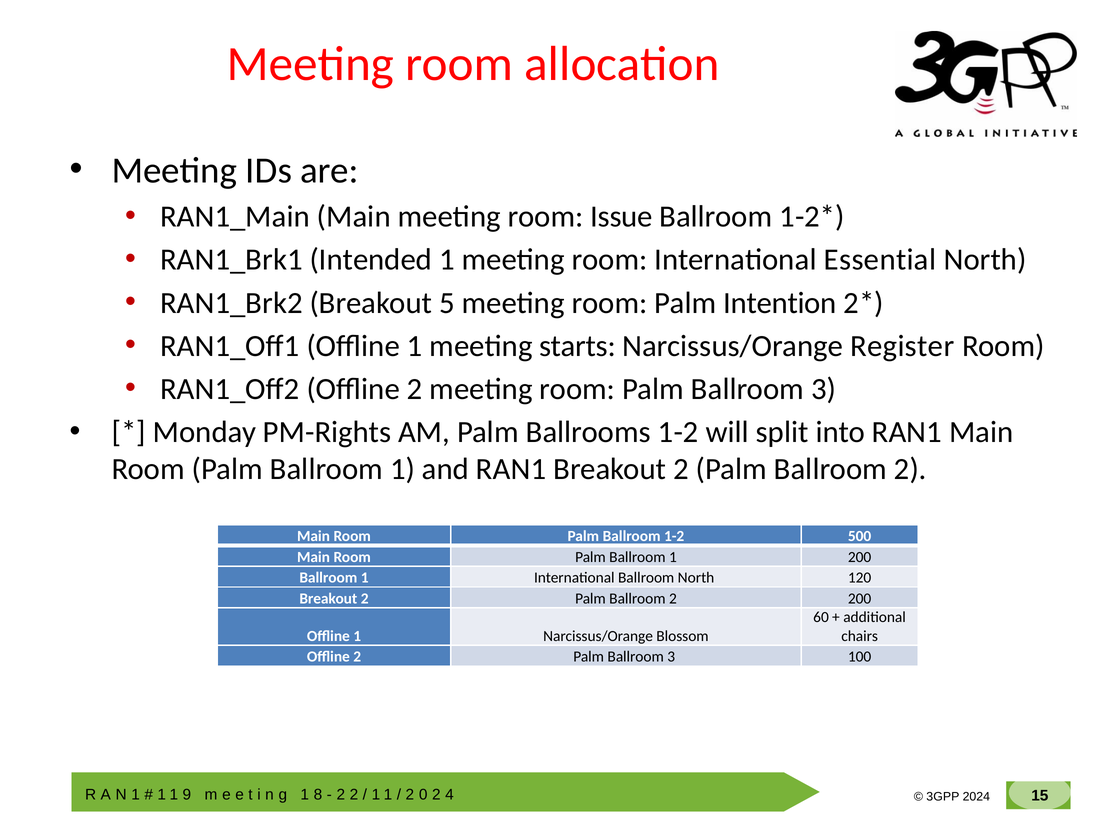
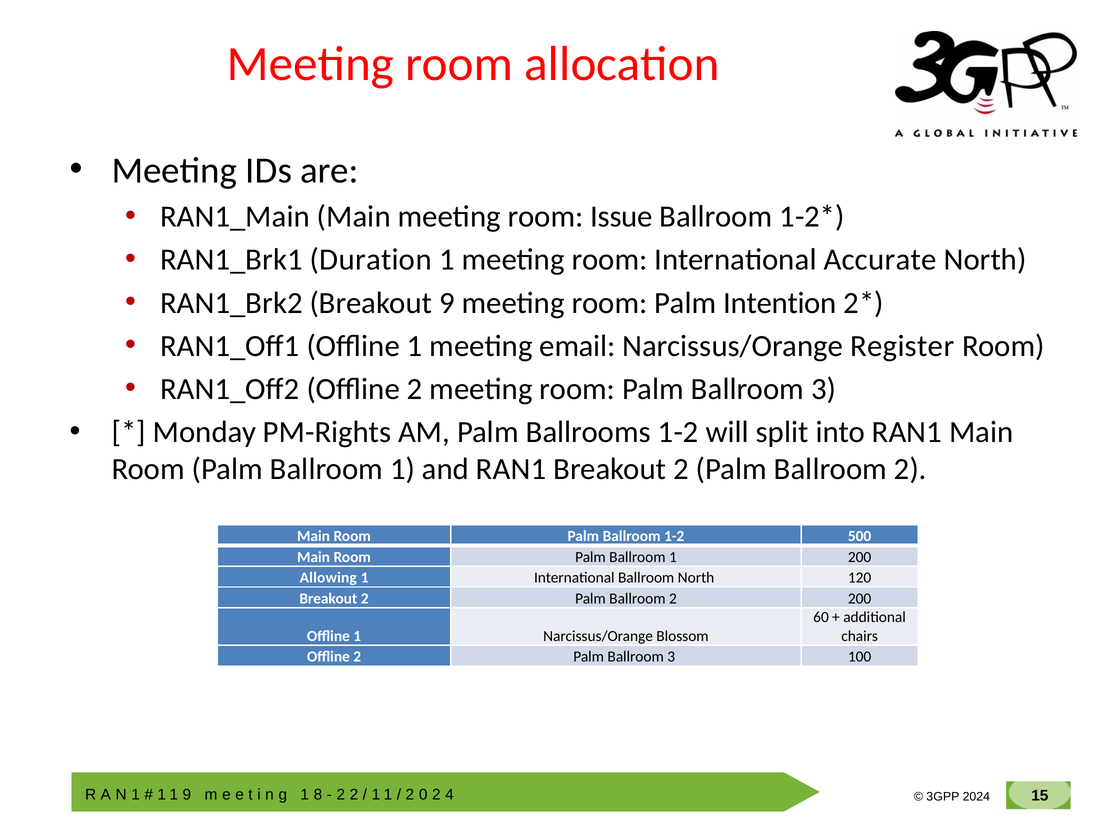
Intended: Intended -> Duration (371, 260)
Essential: Essential -> Accurate (880, 260)
Breakout 5: 5 -> 9 (447, 303)
starts: starts -> email (577, 346)
Ballroom: Ballroom -> Allowing (328, 578)
